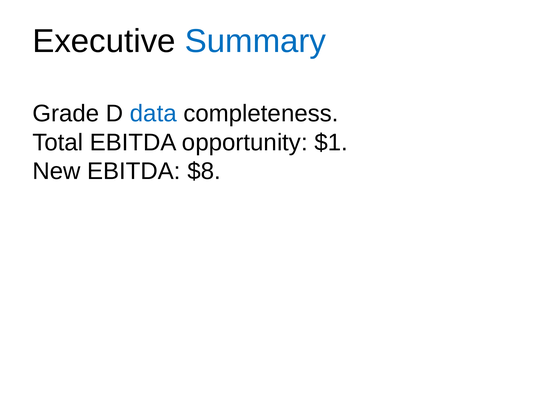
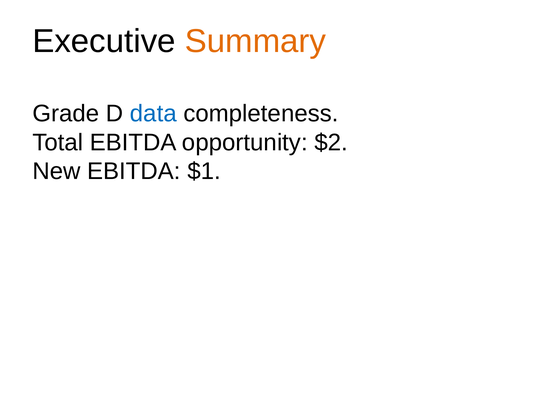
Summary colour: blue -> orange (255, 41)
$1: $1 -> $2 (331, 142)
$8: $8 -> $1 (204, 171)
